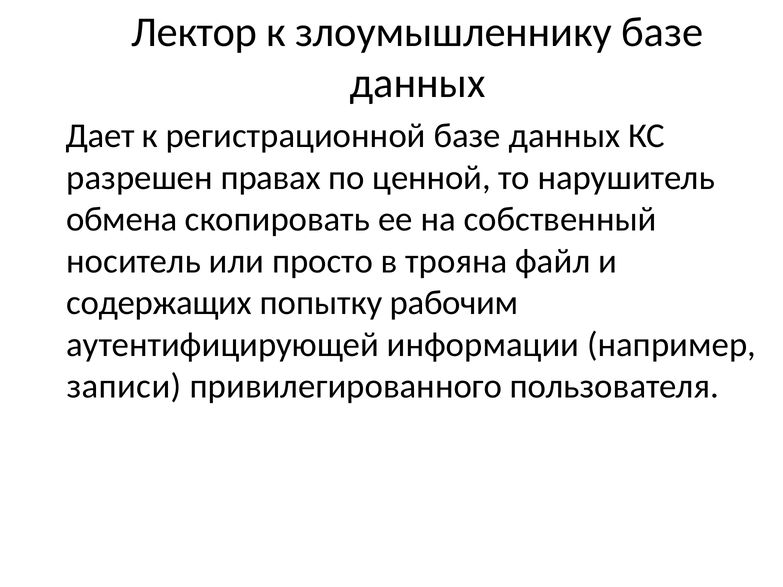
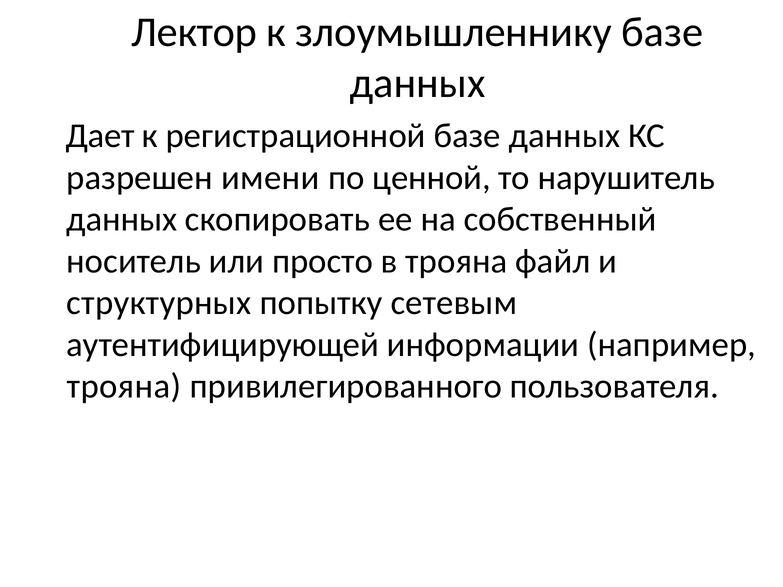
правах: правах -> имени (270, 178)
обмена: обмена -> данных (122, 219)
содержащих: содержащих -> структурных (159, 303)
рабочим: рабочим -> сетевым (454, 303)
записи: записи -> трояна (124, 386)
